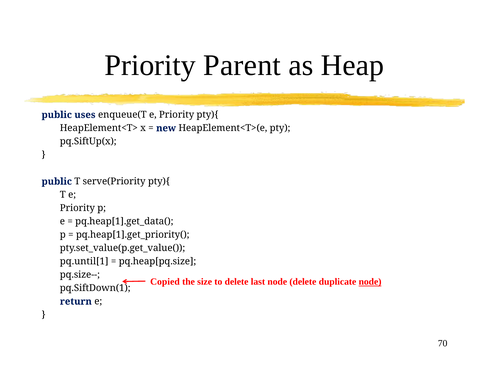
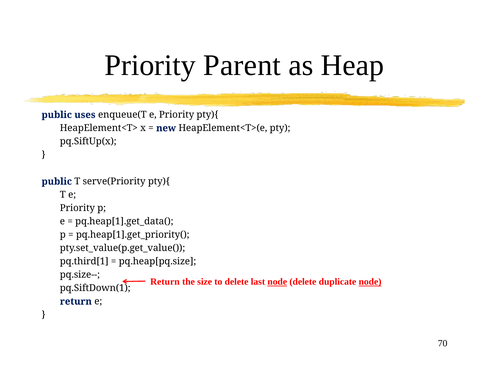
pq.until[1: pq.until[1 -> pq.third[1 (84, 261)
Copied: Copied -> Return (165, 282)
node underline: none -> present (277, 282)
